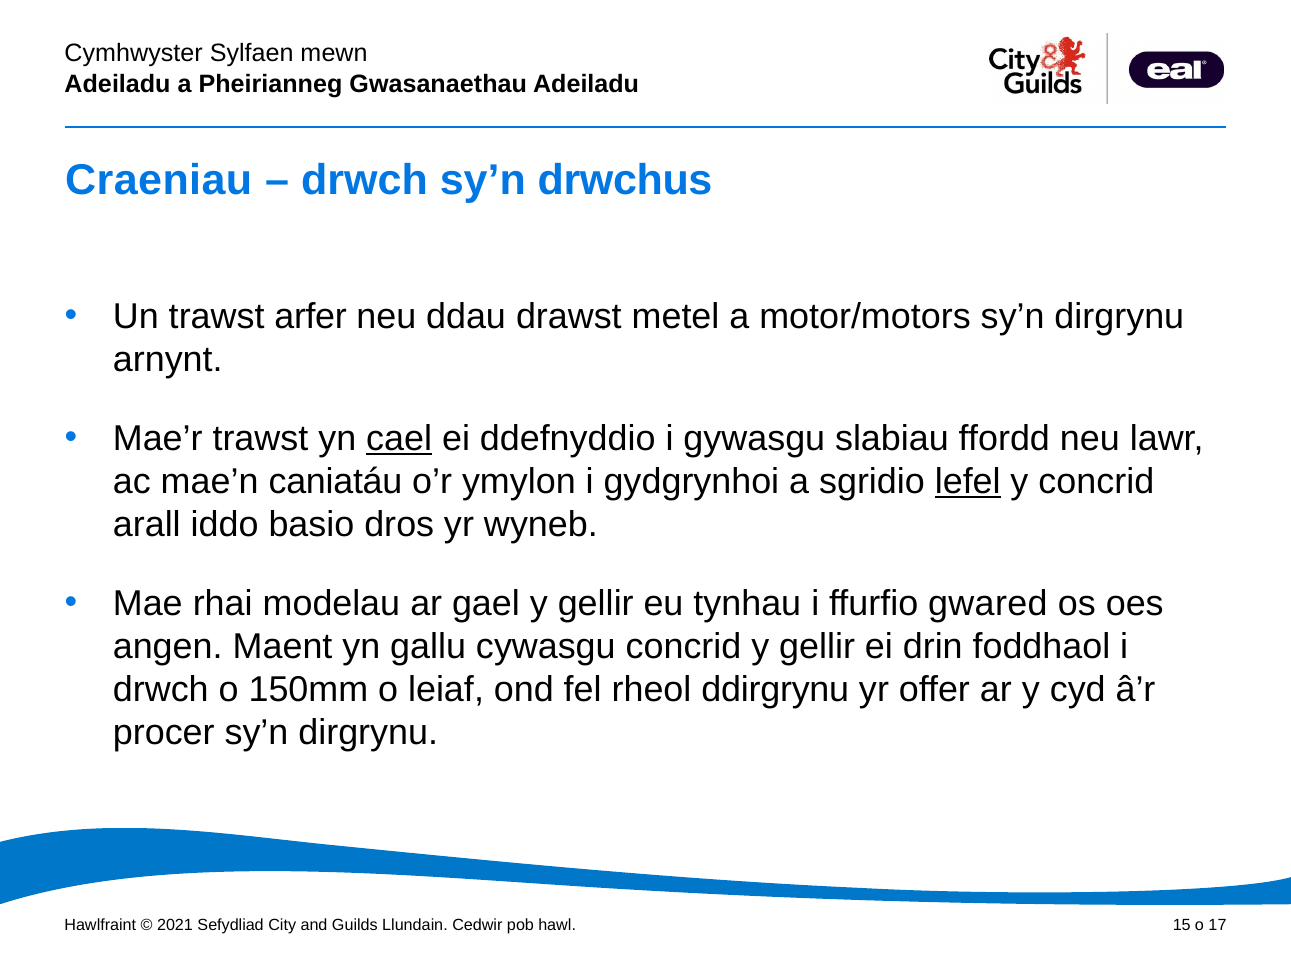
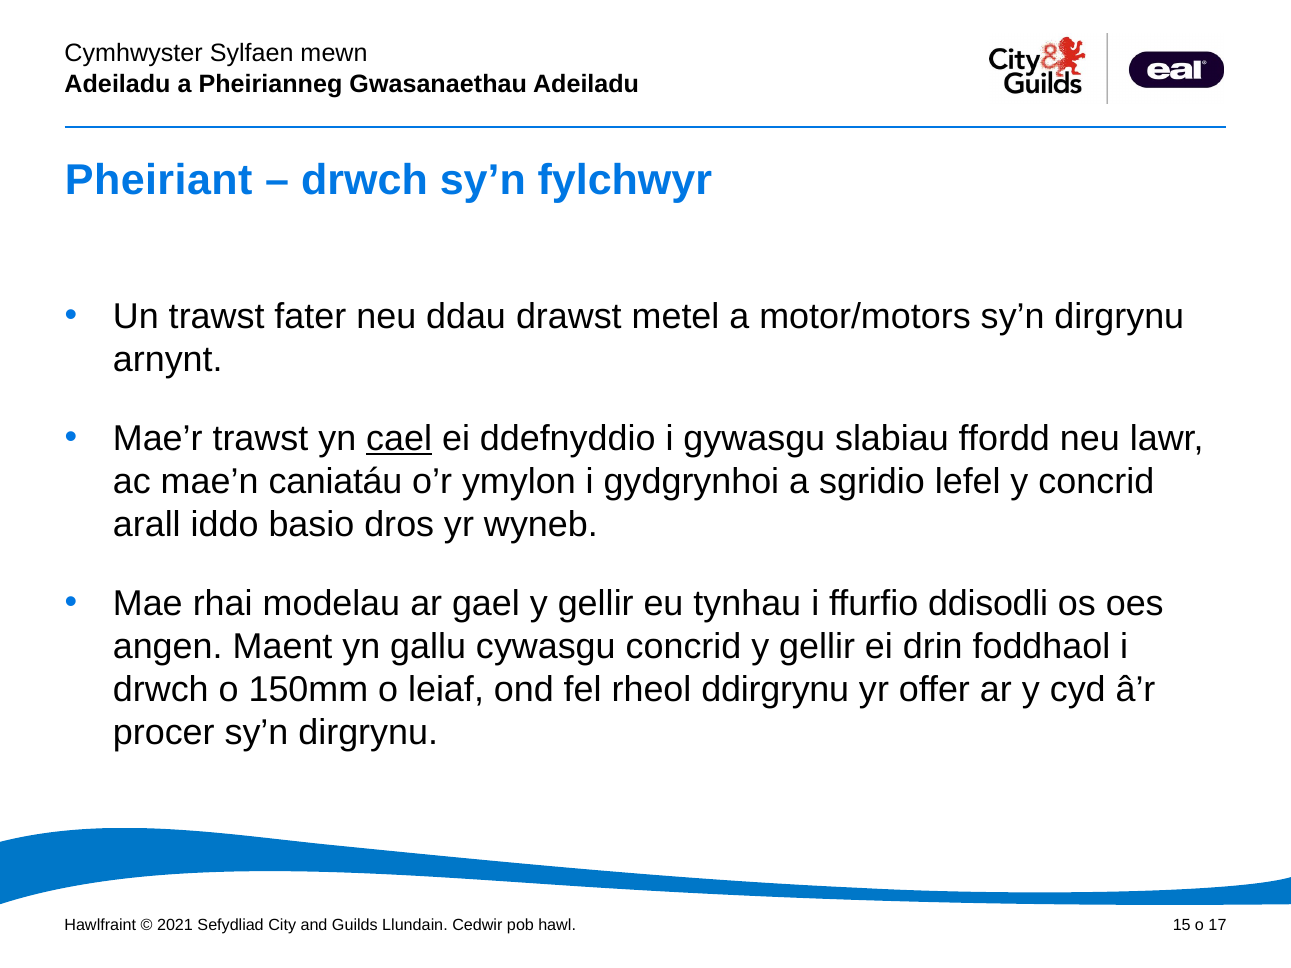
Craeniau: Craeniau -> Pheiriant (159, 180)
drwchus: drwchus -> fylchwyr (625, 180)
arfer: arfer -> fater (310, 316)
lefel underline: present -> none (968, 481)
gwared: gwared -> ddisodli (988, 603)
